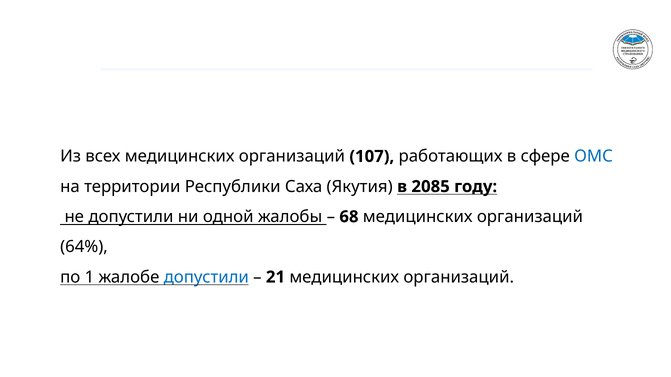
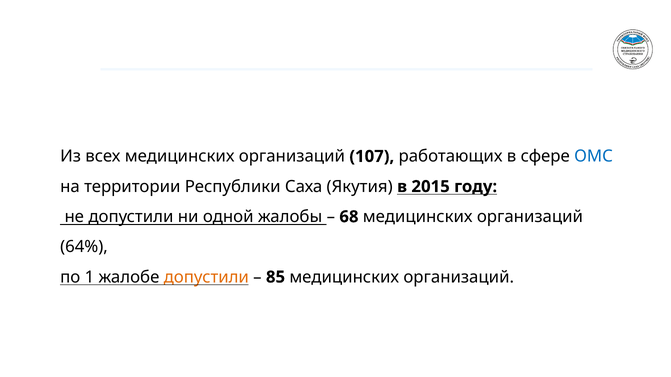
2085: 2085 -> 2015 (431, 187)
допустили colour: blue -> orange (206, 277)
21: 21 -> 85 (276, 277)
